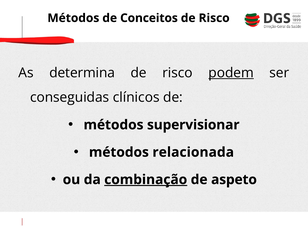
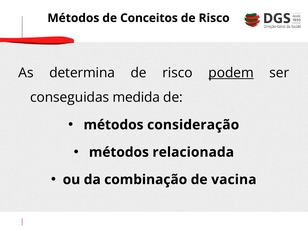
clínicos: clínicos -> medida (136, 97)
supervisionar: supervisionar -> consideração (193, 125)
combinação underline: present -> none (146, 180)
aspeto: aspeto -> vacina (234, 180)
